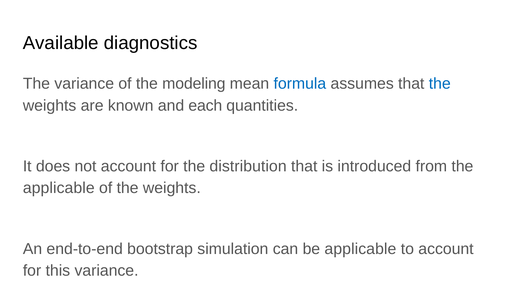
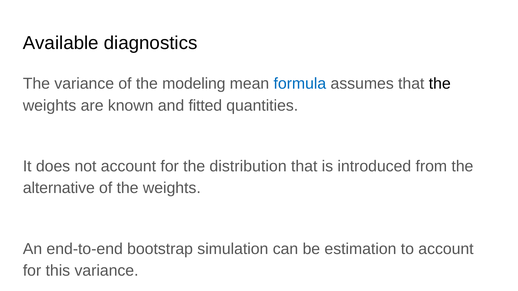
the colour: blue -> black (440, 84)
each: each -> fitted (205, 106)
applicable: applicable -> alternative (59, 188)
be applicable: applicable -> estimation (360, 249)
